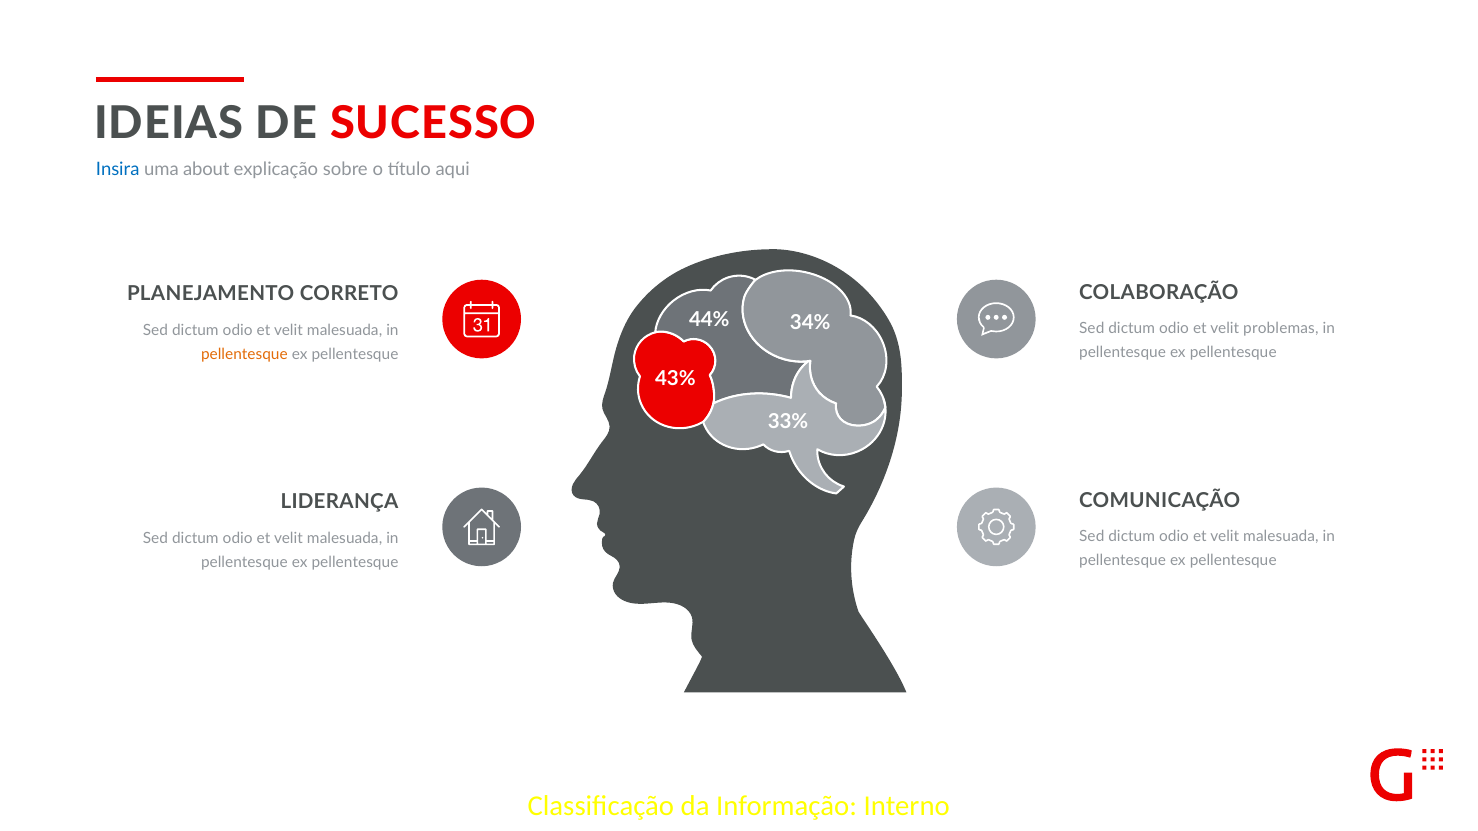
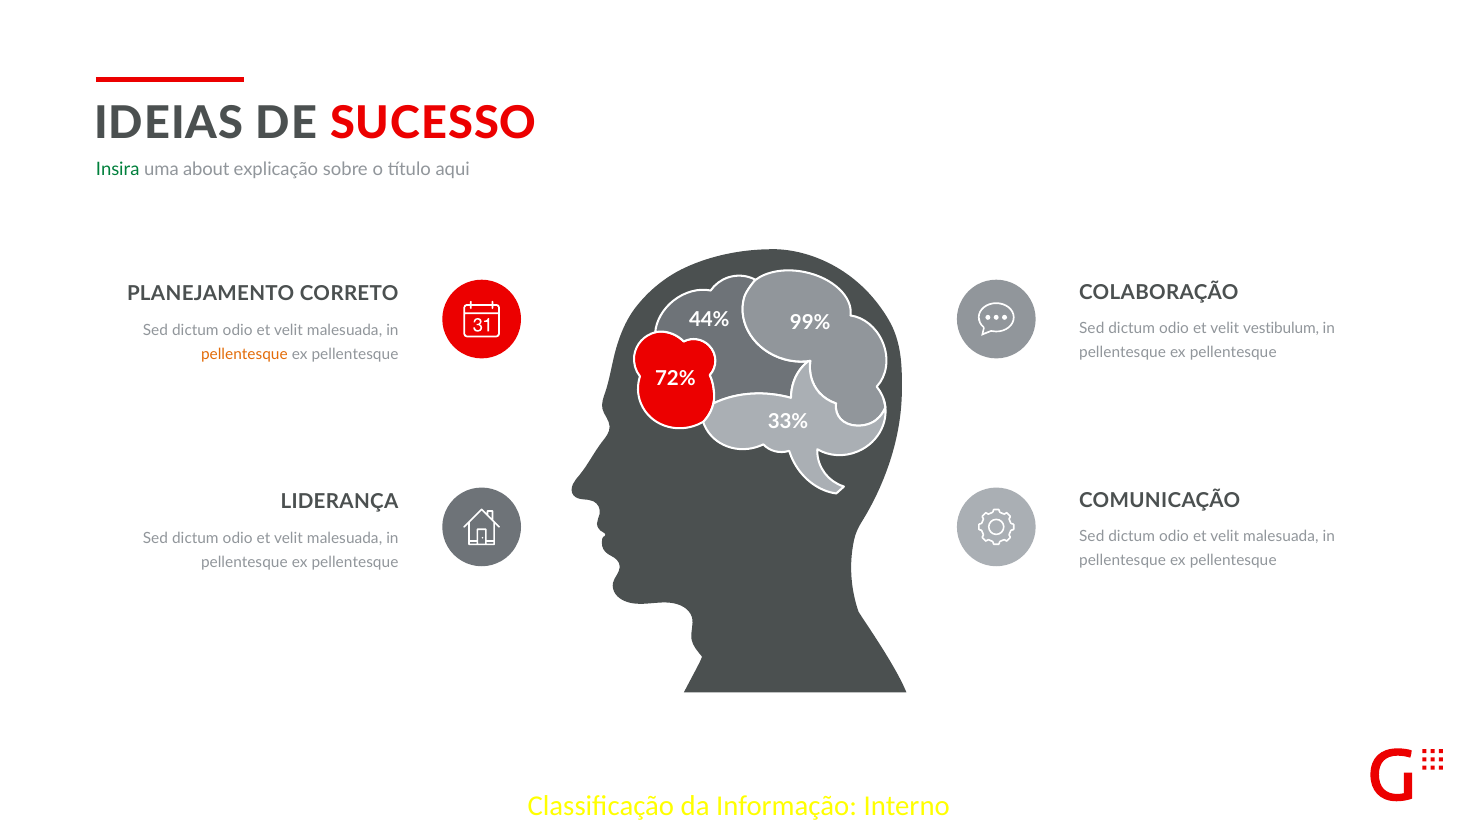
Insira colour: blue -> green (118, 170)
34%: 34% -> 99% (810, 323)
problemas: problemas -> vestibulum (1281, 329)
43%: 43% -> 72% (675, 378)
